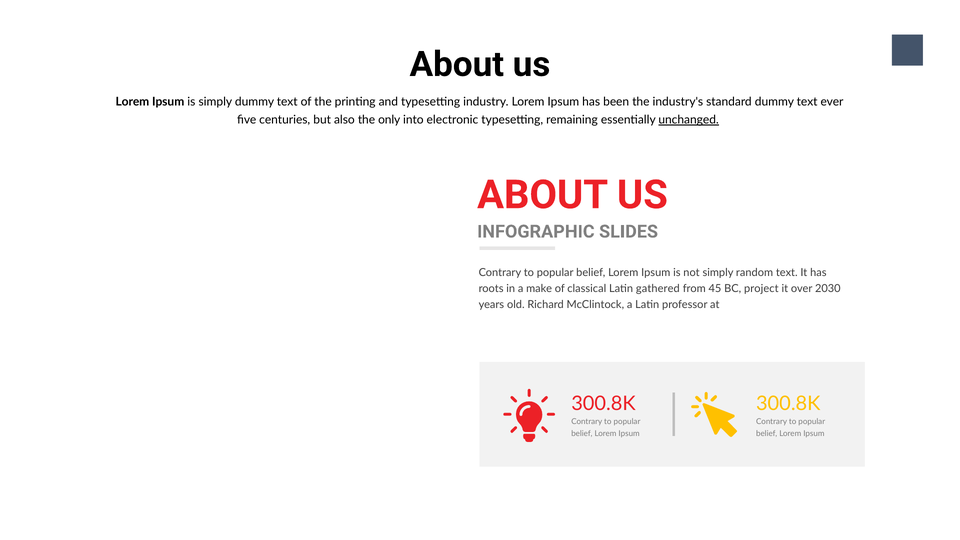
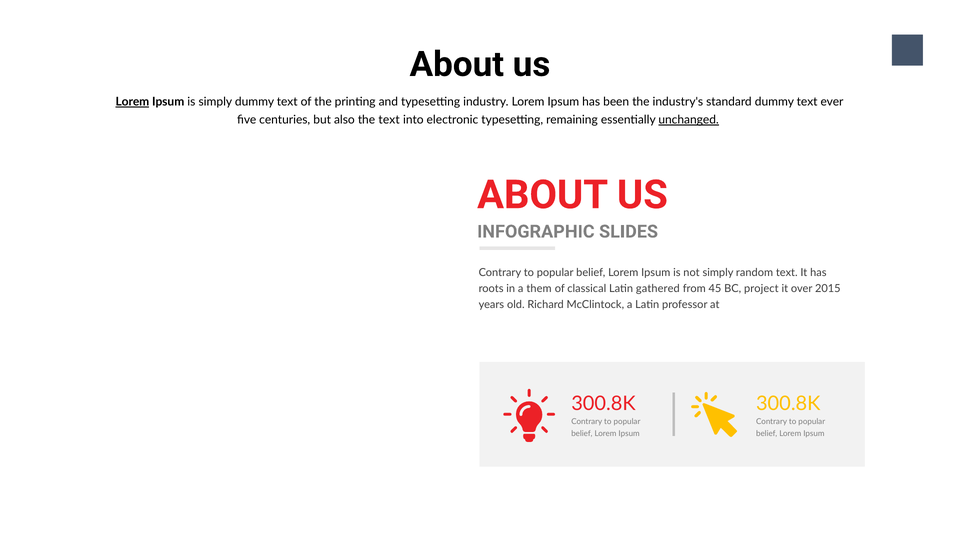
Lorem underline: none -> present (132, 102)
the only: only -> text (389, 120)
make: make -> them (539, 289)
2030: 2030 -> 2015 (828, 289)
